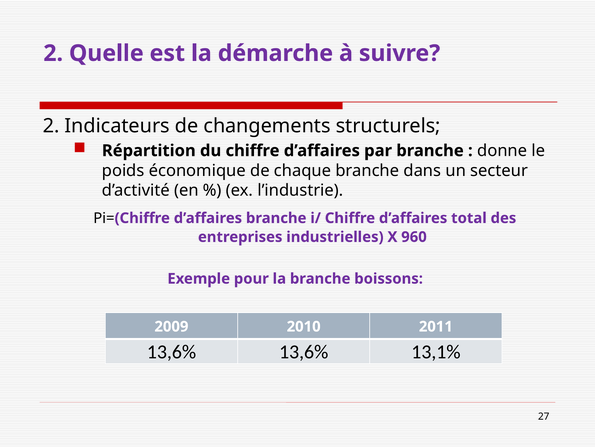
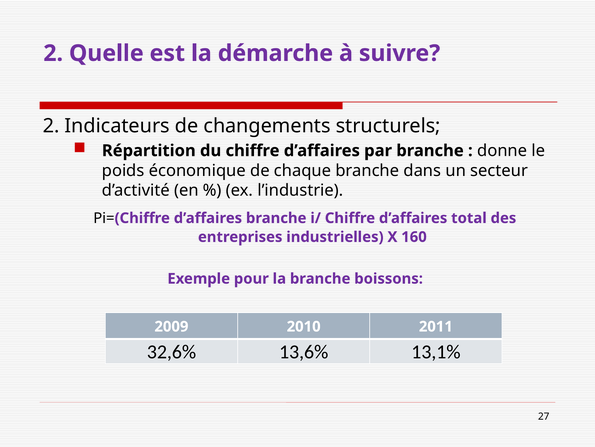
960: 960 -> 160 (414, 237)
13,6%: 13,6% -> 32,6% (171, 351)
